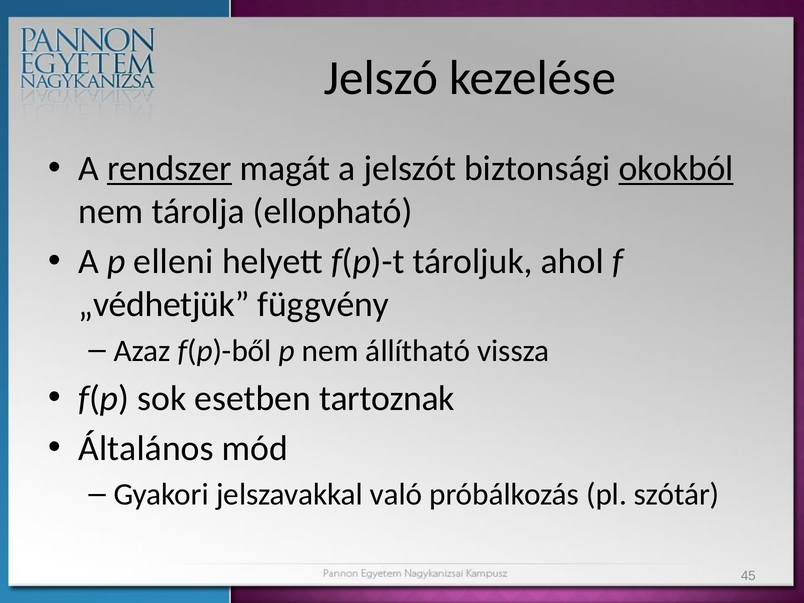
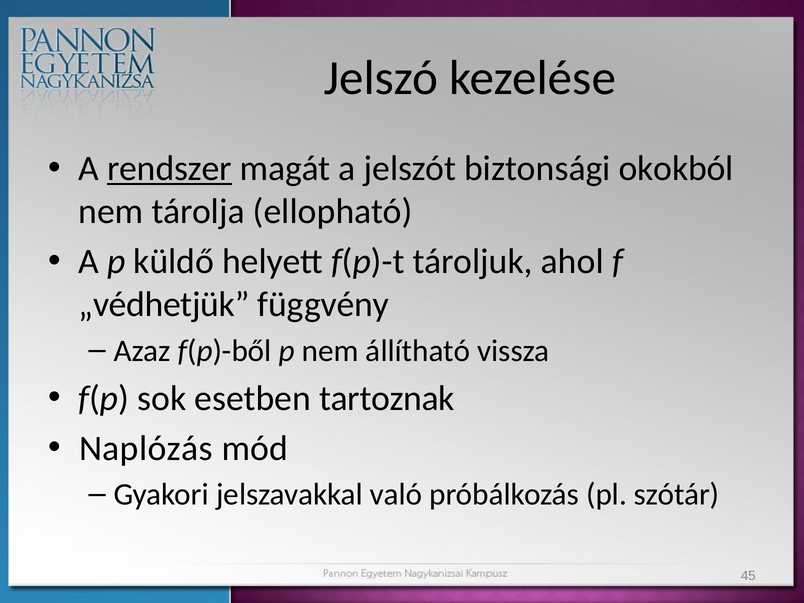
okokból underline: present -> none (676, 169)
elleni: elleni -> küldő (174, 262)
Általános: Általános -> Naplózás (146, 448)
